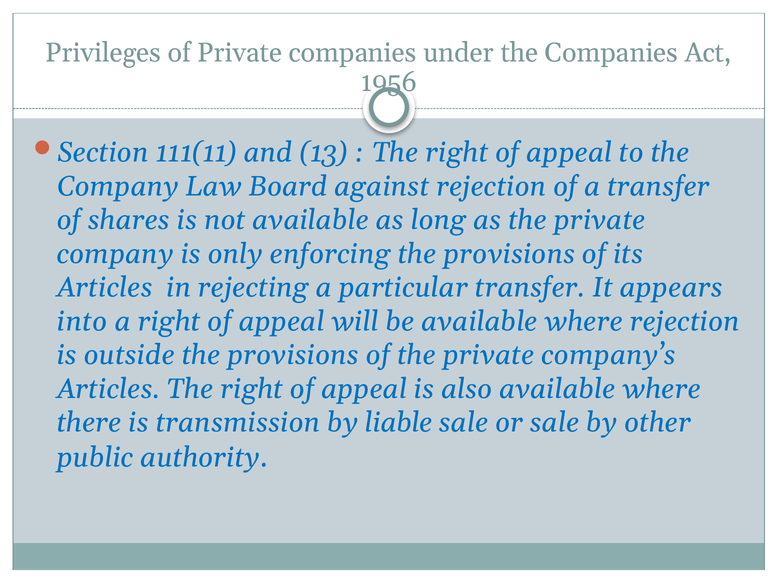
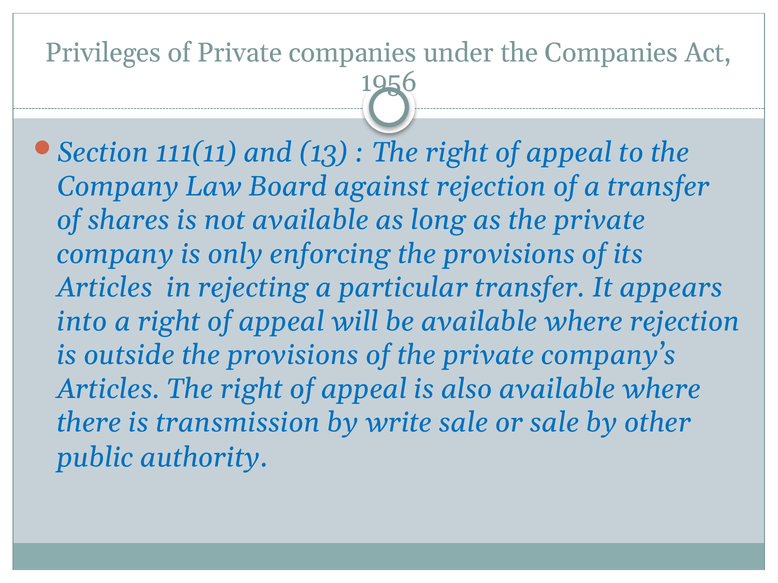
liable: liable -> write (399, 423)
